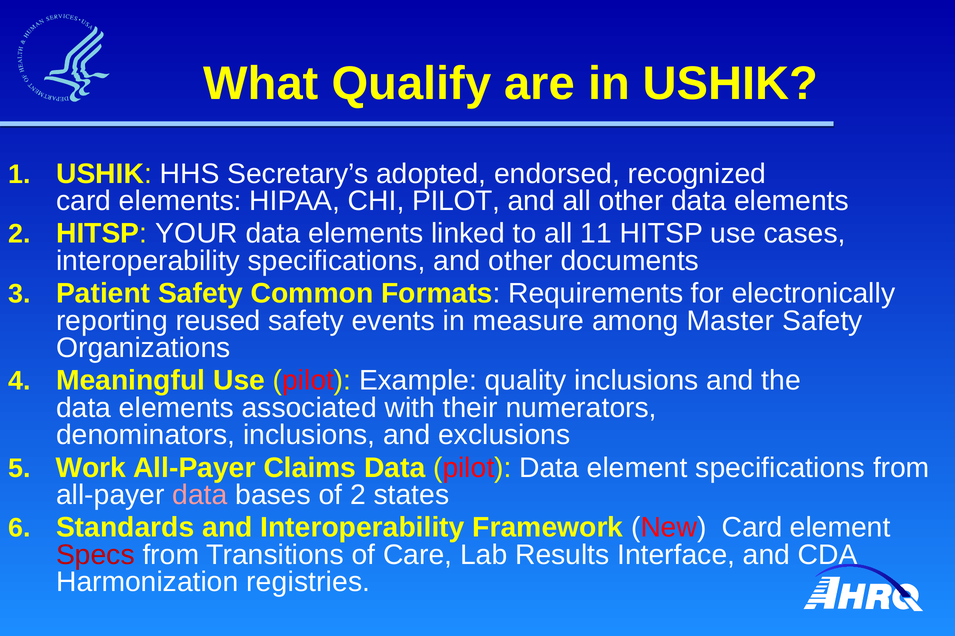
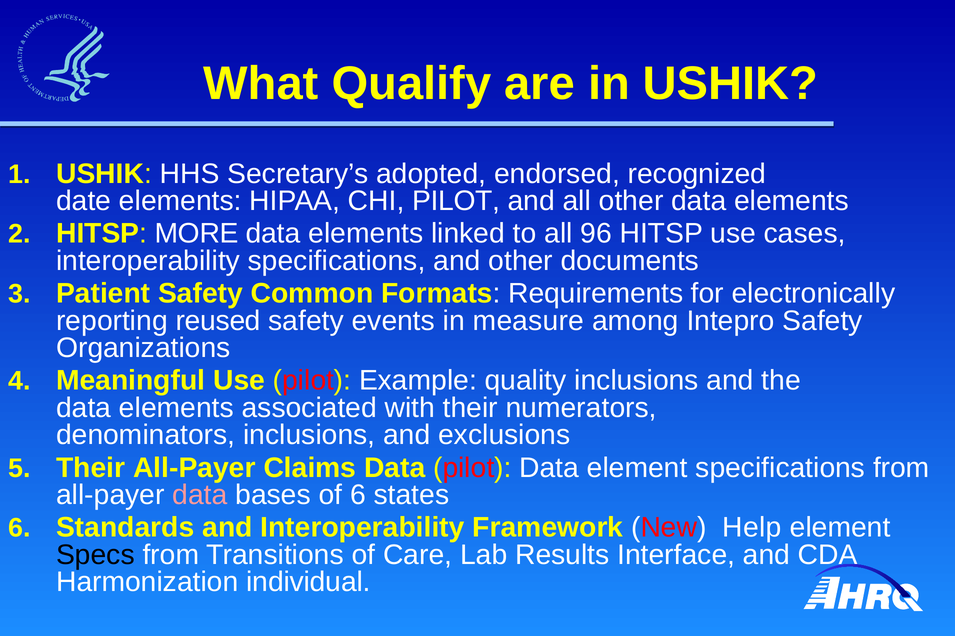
card: card -> date (84, 201)
YOUR: YOUR -> MORE (197, 234)
11: 11 -> 96 (596, 234)
Master: Master -> Intepro (731, 321)
Work: Work -> Their (91, 468)
of 2: 2 -> 6 (358, 495)
New Card: Card -> Help (752, 528)
Specs colour: red -> black (95, 555)
registries: registries -> individual (308, 583)
